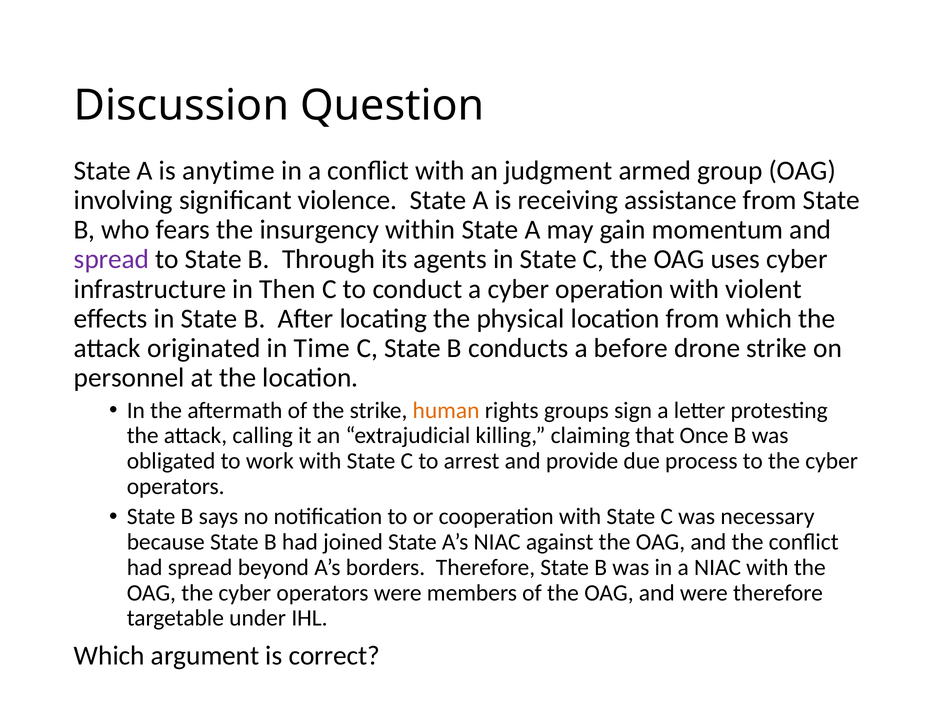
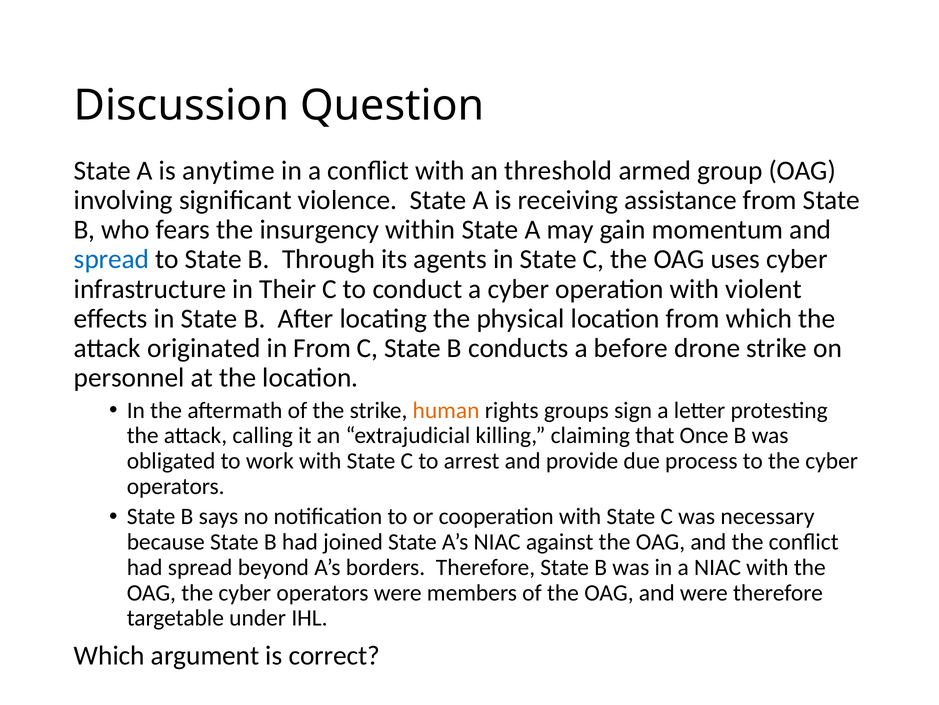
judgment: judgment -> threshold (558, 170)
spread colour: purple -> blue (112, 259)
Then: Then -> Their (288, 289)
in Time: Time -> From (322, 348)
